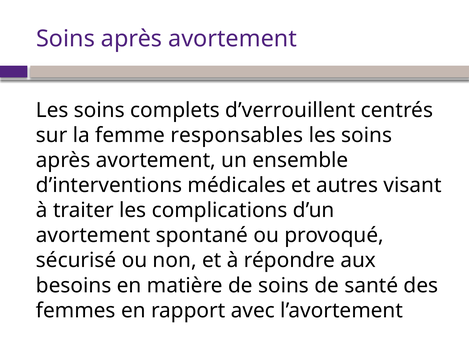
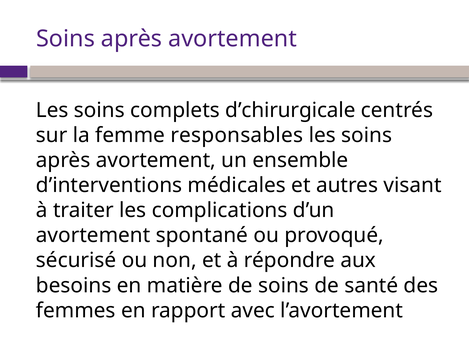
d’verrouillent: d’verrouillent -> d’chirurgicale (290, 110)
